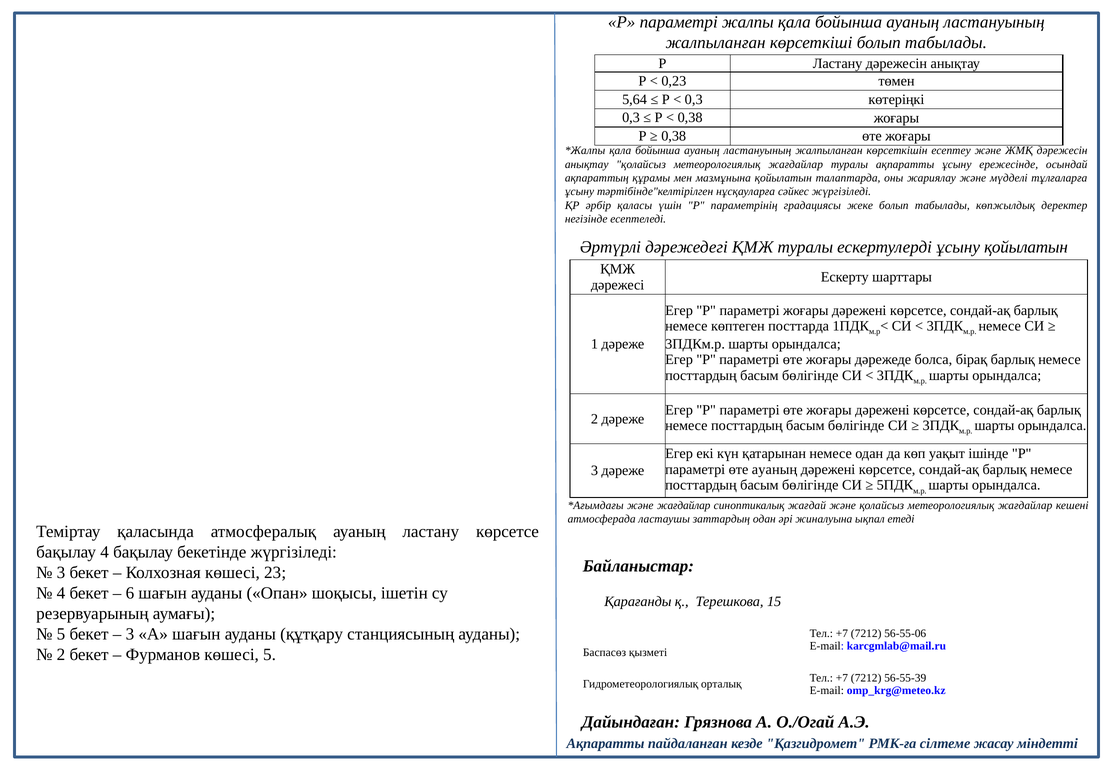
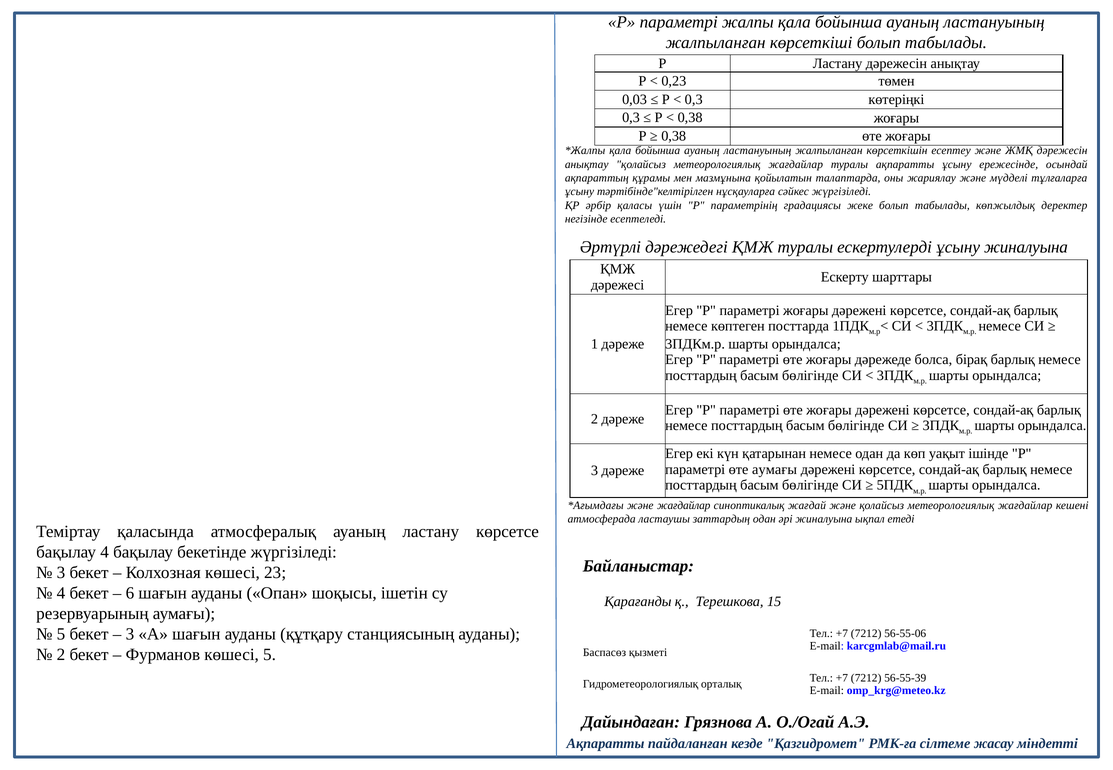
5,64: 5,64 -> 0,03 (635, 99)
ұсыну қойылатын: қойылатын -> жиналуына (1026, 247)
өте ауаның: ауаның -> аумағы (775, 470)
